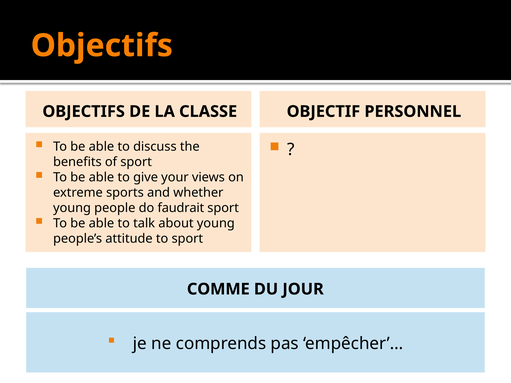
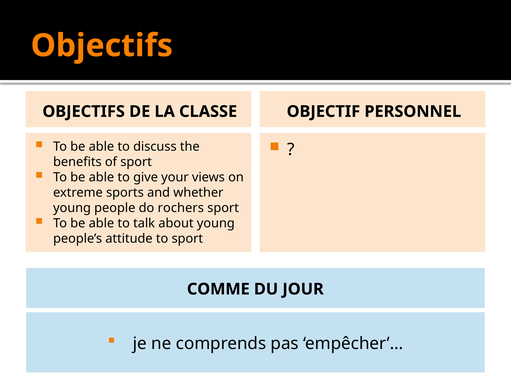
faudrait: faudrait -> rochers (181, 208)
